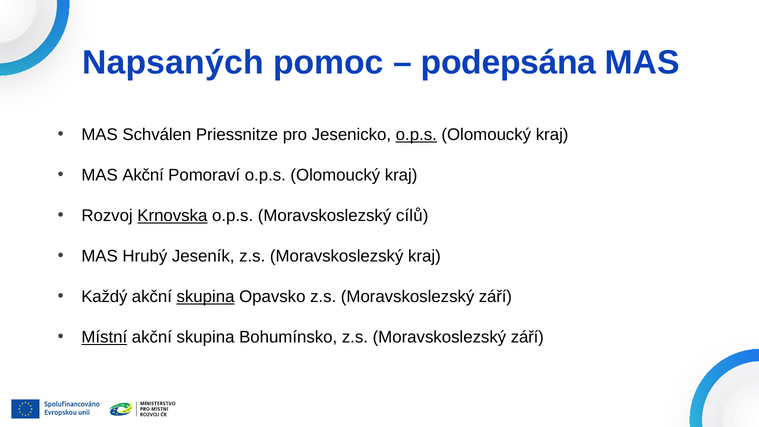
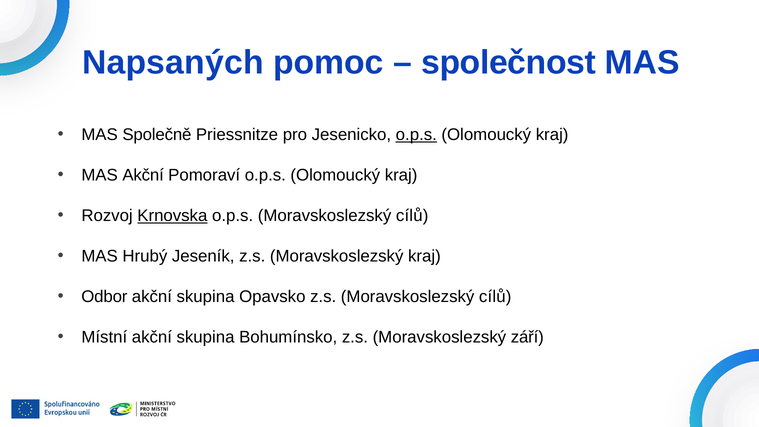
podepsána: podepsána -> společnost (509, 62)
Schválen: Schválen -> Společně (157, 135)
Každý: Každý -> Odbor (104, 297)
skupina underline: present -> none (206, 297)
Opavsko z.s Moravskoslezský září: září -> cílů (495, 297)
Místní underline: present -> none (104, 337)
